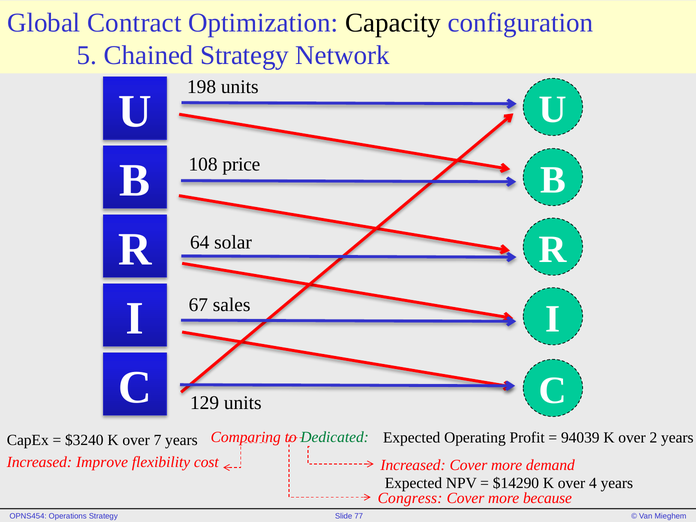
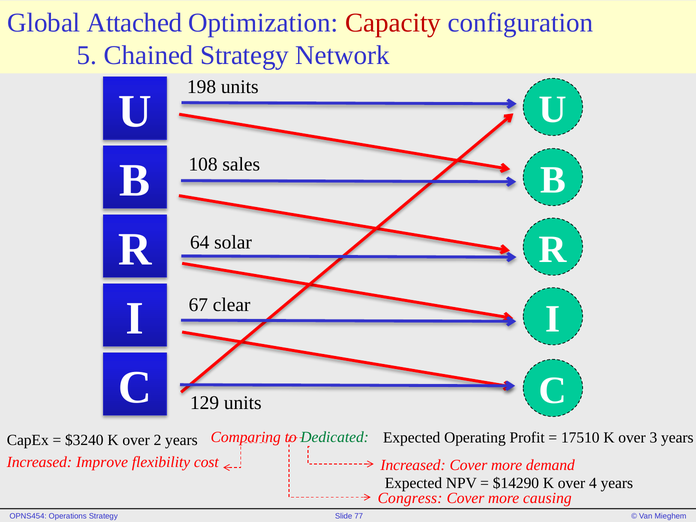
Contract: Contract -> Attached (135, 23)
Capacity colour: black -> red (393, 23)
price: price -> sales (241, 165)
sales: sales -> clear (232, 305)
7: 7 -> 2 (158, 440)
94039: 94039 -> 17510 (580, 438)
2: 2 -> 3 (653, 438)
because: because -> causing (547, 498)
